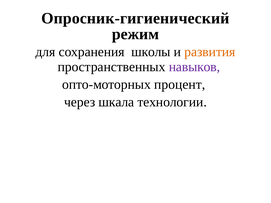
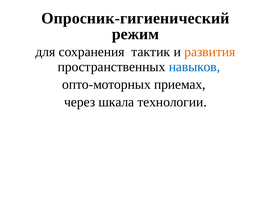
школы: школы -> тактик (151, 52)
навыков colour: purple -> blue (194, 67)
процент: процент -> приемах (180, 85)
